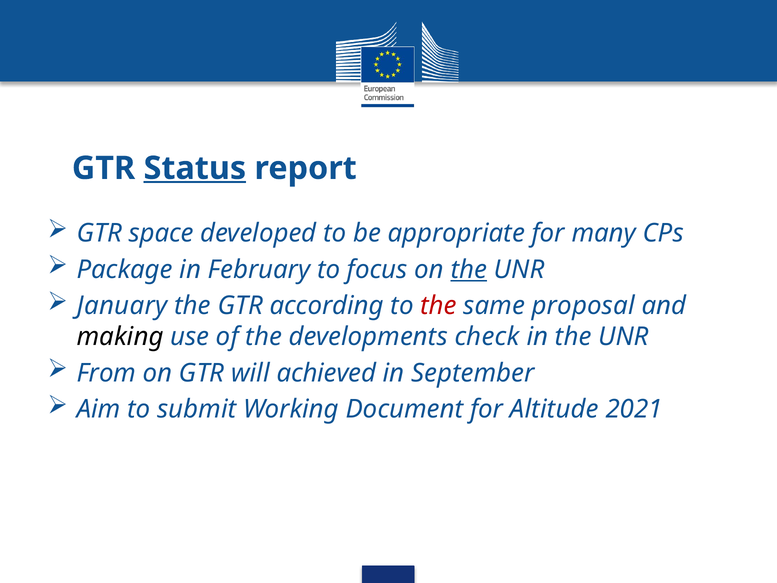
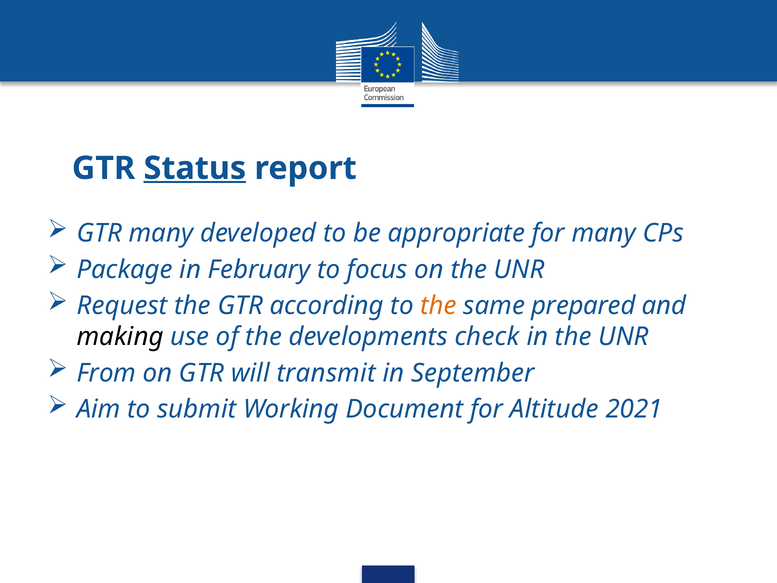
GTR space: space -> many (161, 233)
the underline: present -> none (469, 269)
January: January -> Request (122, 306)
the colour: red -> orange (439, 306)
proposal: proposal -> prepared (583, 306)
achieved: achieved -> transmit (326, 373)
